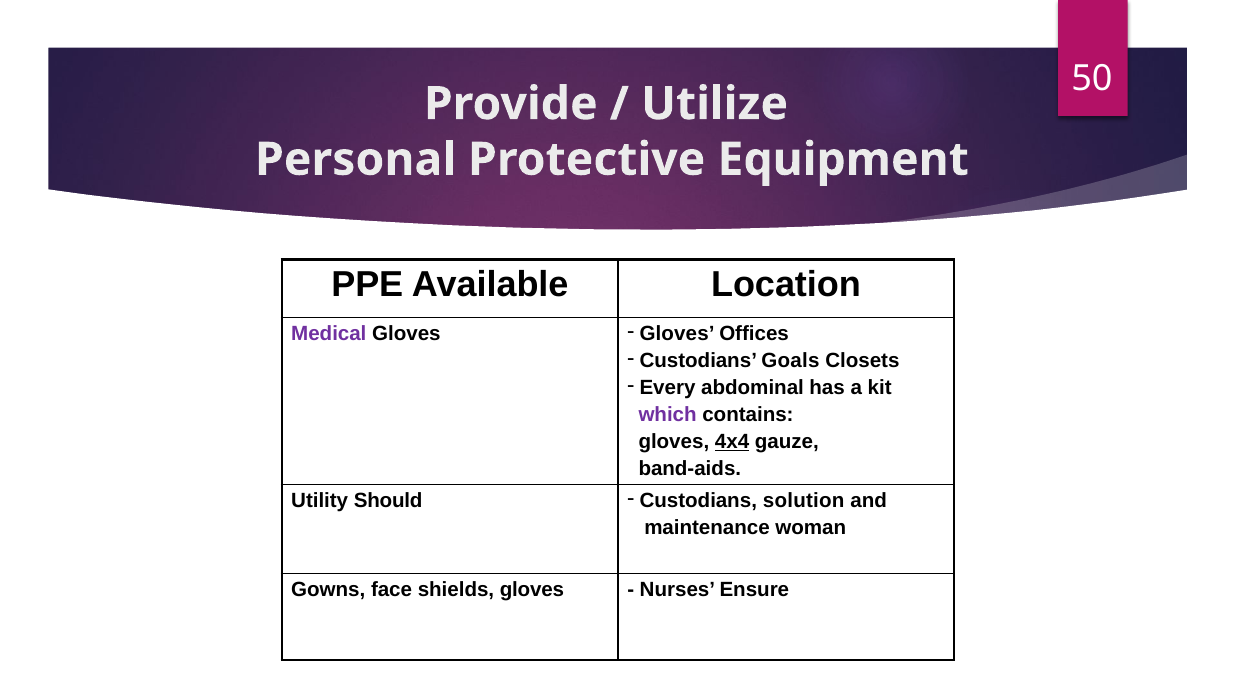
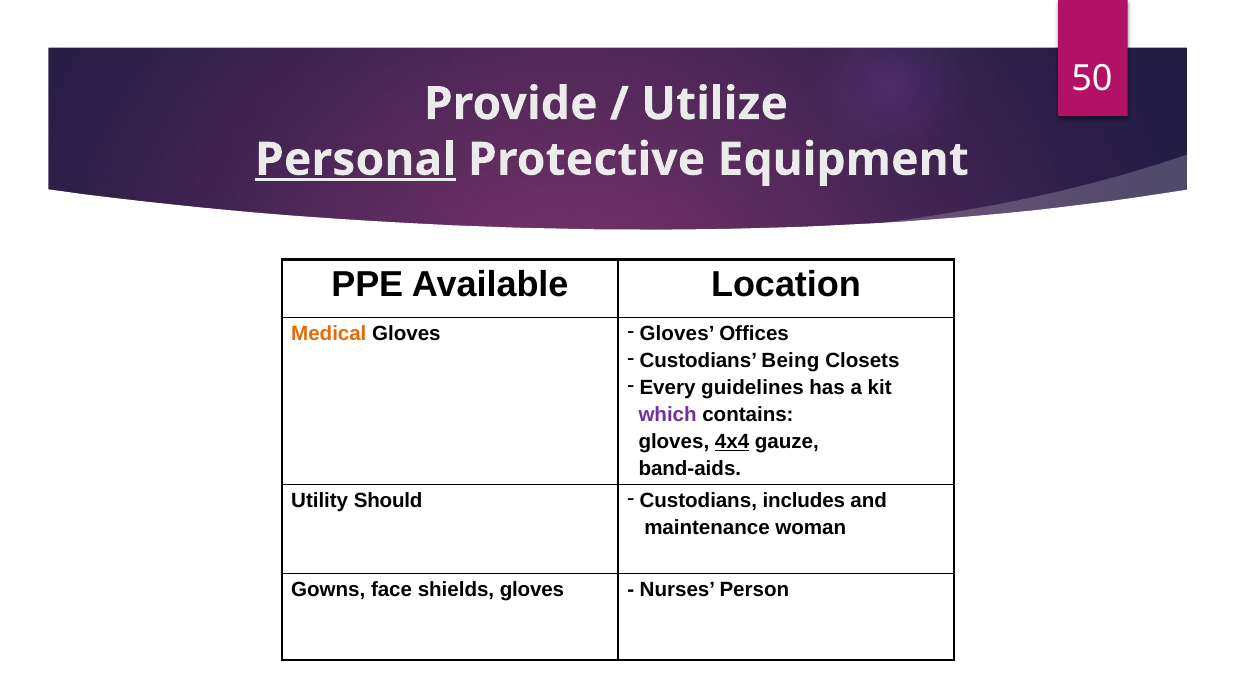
Personal underline: none -> present (356, 160)
Medical colour: purple -> orange (329, 334)
Goals: Goals -> Being (790, 361)
abdominal: abdominal -> guidelines (752, 388)
solution: solution -> includes (804, 501)
Ensure: Ensure -> Person (754, 590)
